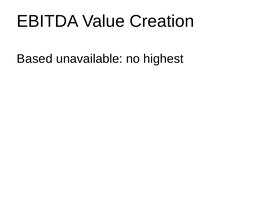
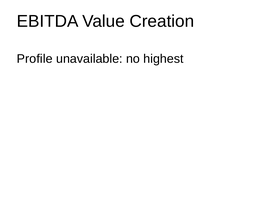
Based: Based -> Profile (35, 59)
